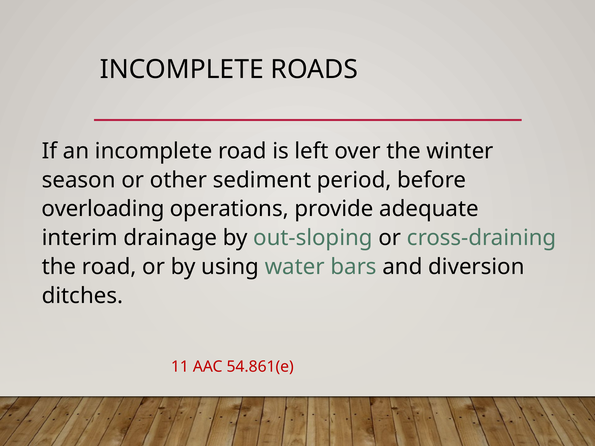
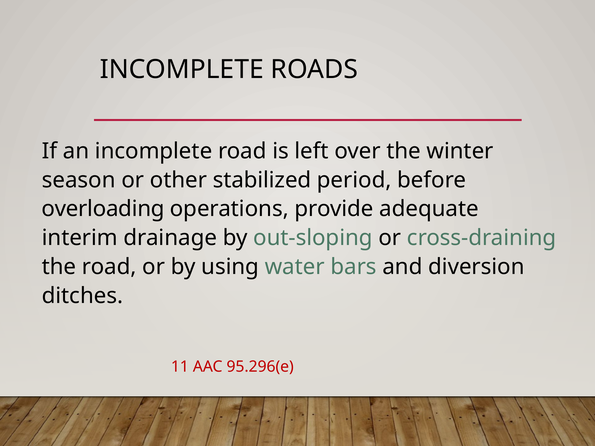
sediment: sediment -> stabilized (262, 180)
54.861(e: 54.861(e -> 95.296(e (260, 367)
